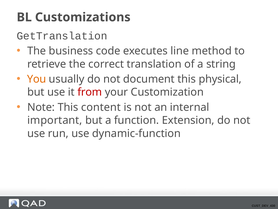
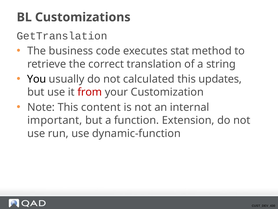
line: line -> stat (180, 51)
You colour: orange -> black (37, 79)
document: document -> calculated (149, 79)
physical: physical -> updates (220, 79)
